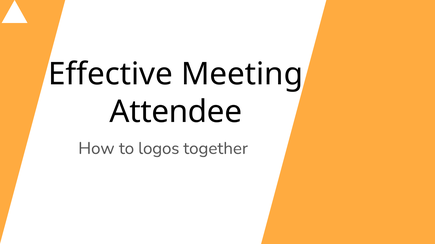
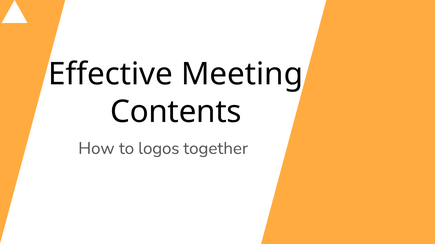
Attendee: Attendee -> Contents (176, 112)
